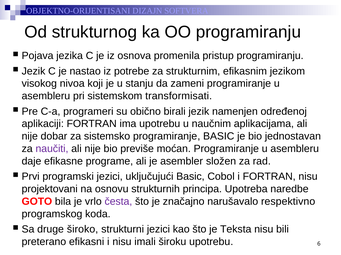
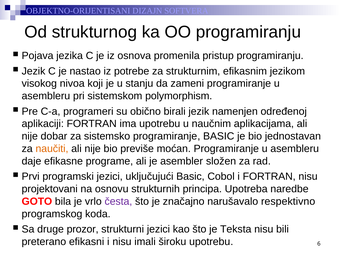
transformisati: transformisati -> polymorphism (179, 96)
naučiti colour: purple -> orange (52, 149)
široko: široko -> prozor (83, 230)
